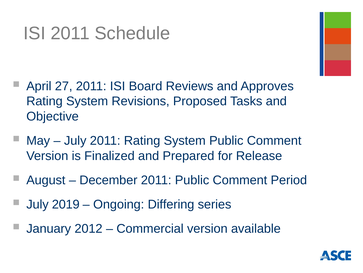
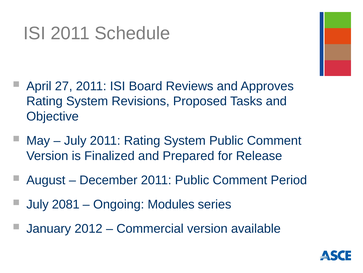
2019: 2019 -> 2081 (66, 204)
Differing: Differing -> Modules (171, 204)
